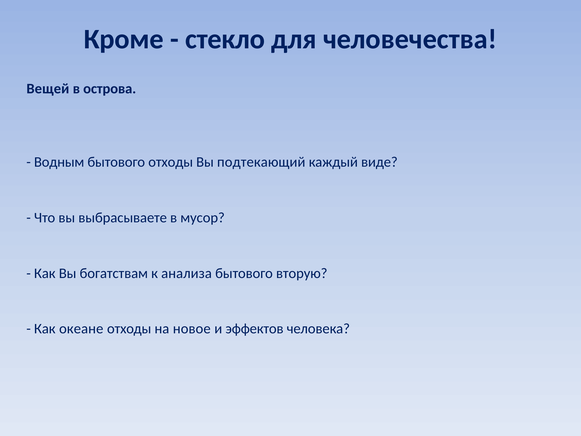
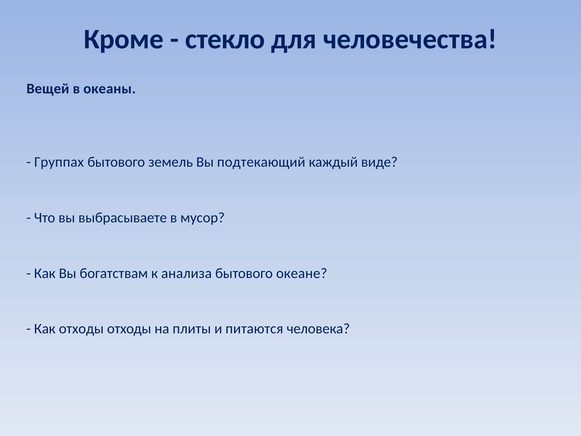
острова: острова -> океаны (110, 89)
Водным: Водным -> Группах (59, 162)
бытового отходы: отходы -> земель (171, 162)
вторую: вторую -> океане (302, 273)
Как океане: океане -> отходы (81, 329)
новое: новое -> плиты (192, 329)
эффектов: эффектов -> питаются (254, 329)
